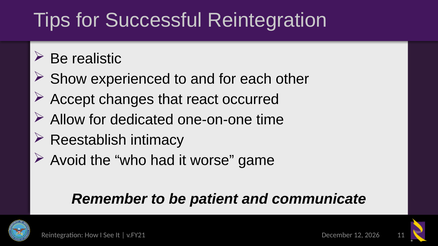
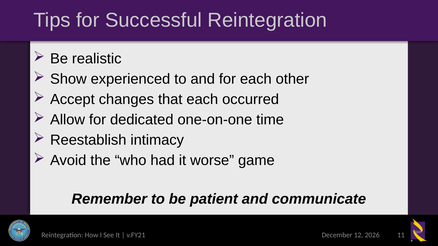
that react: react -> each (202, 100)
